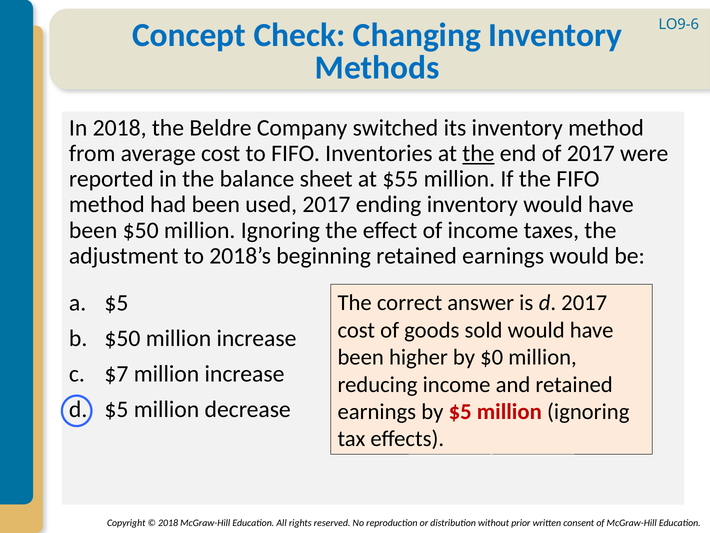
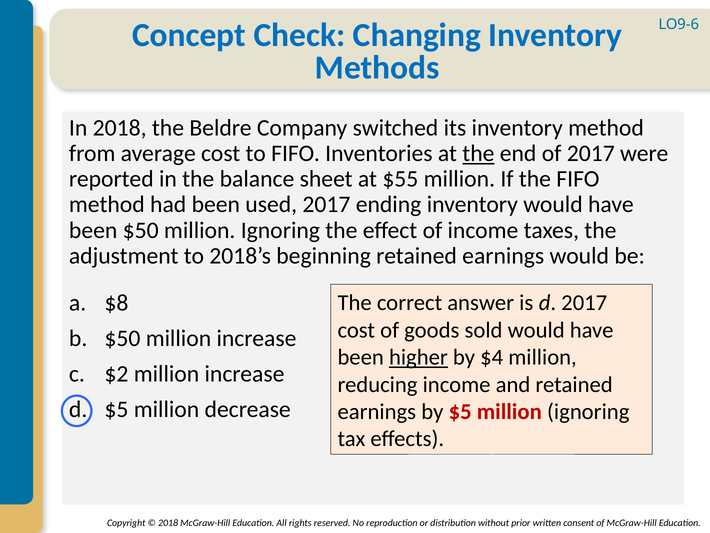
$5: $5 -> $8 (116, 303)
higher underline: none -> present (418, 357)
$0: $0 -> $4 (492, 357)
$7: $7 -> $2 (116, 374)
